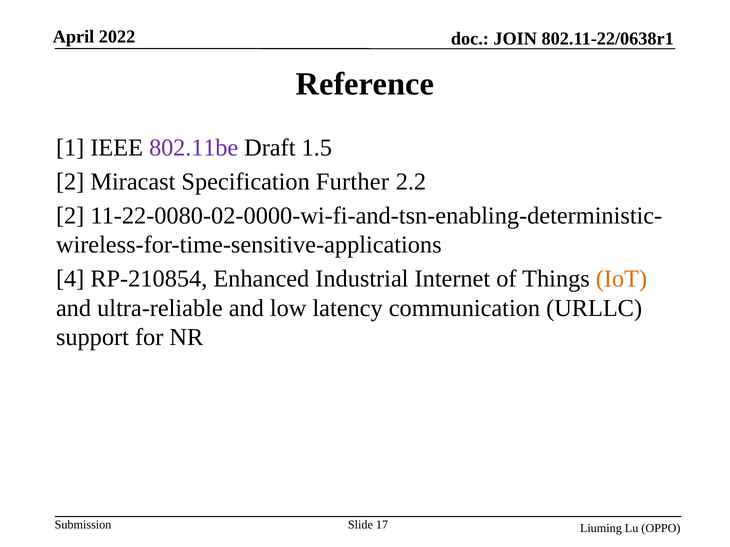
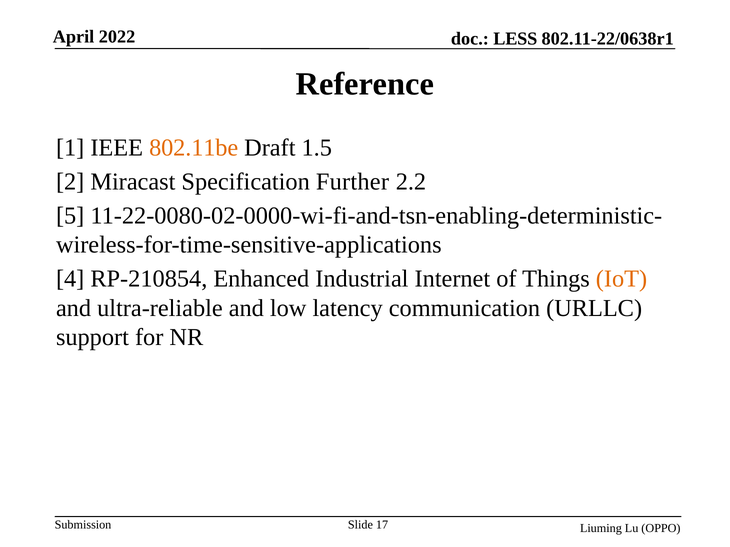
JOIN: JOIN -> LESS (515, 39)
802.11be colour: purple -> orange (194, 148)
2: 2 -> 5 (70, 216)
